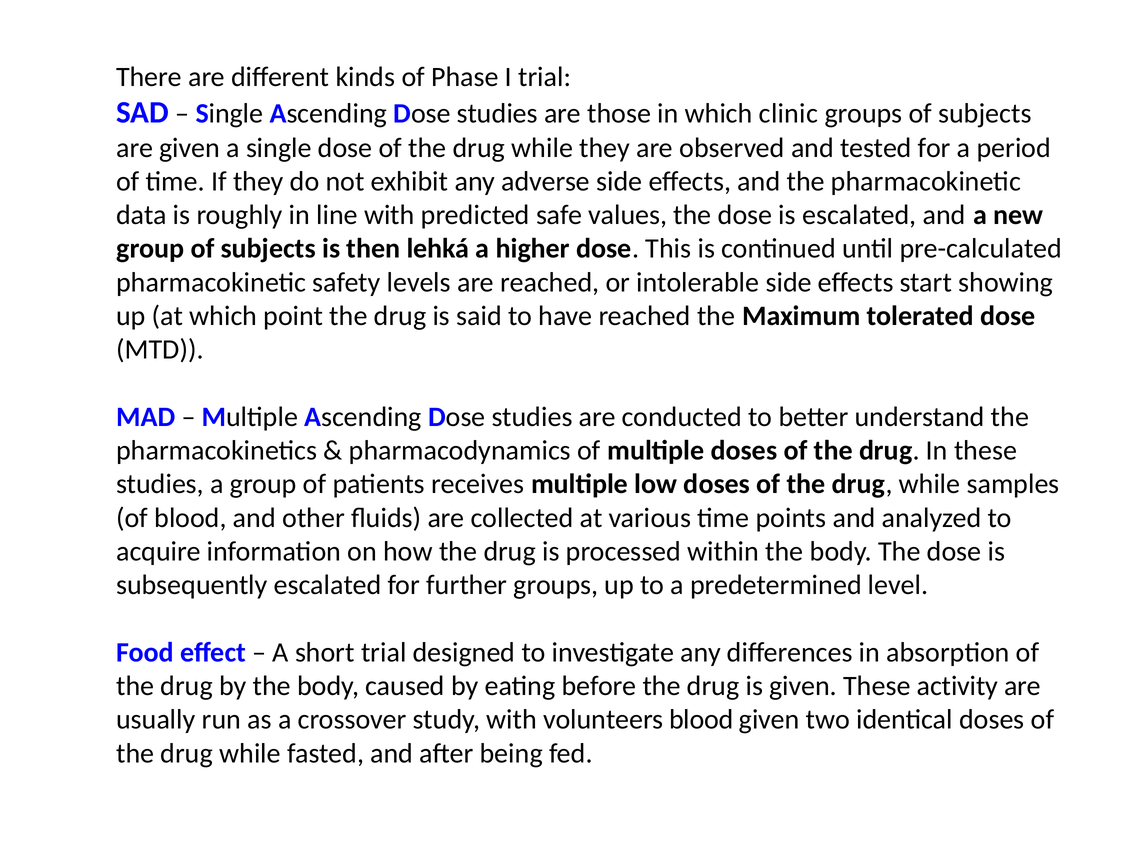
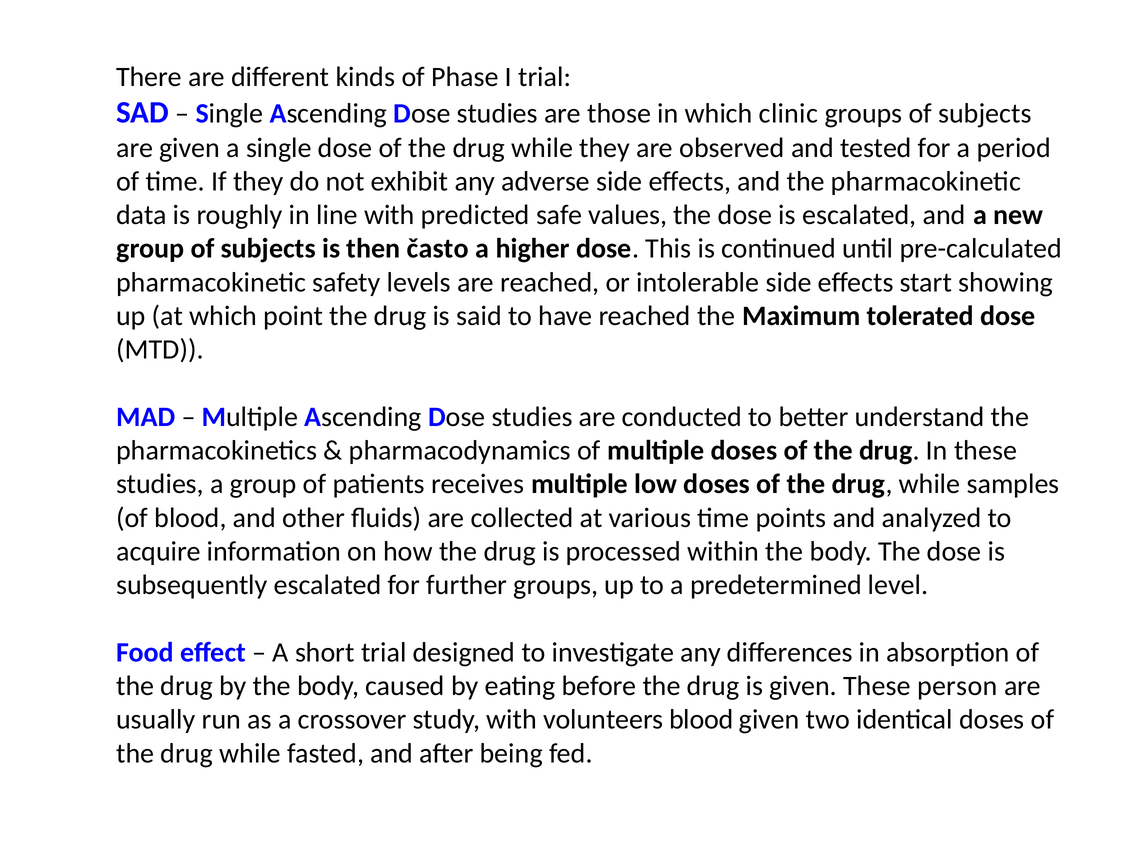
lehká: lehká -> často (438, 249)
activity: activity -> person (957, 686)
